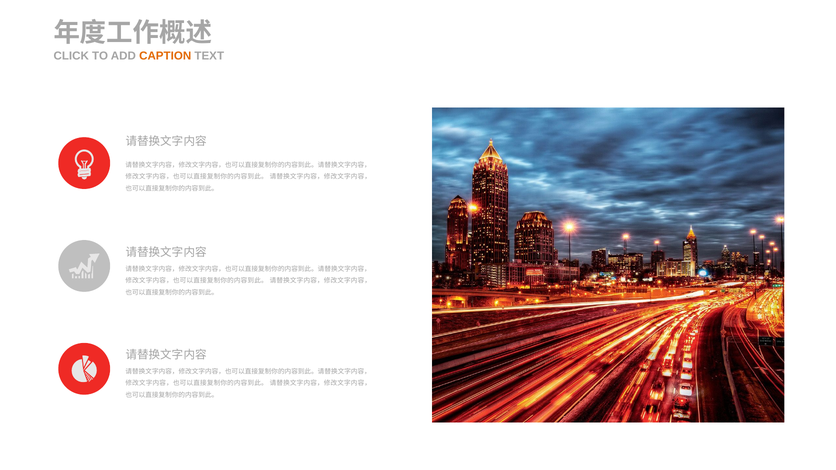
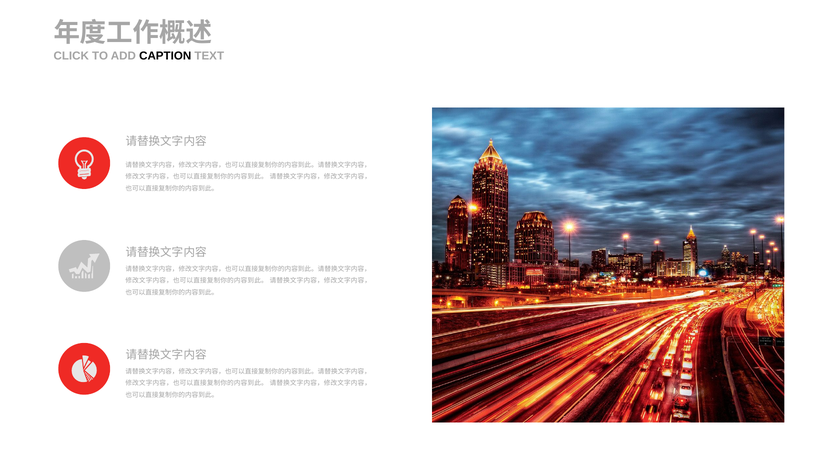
CAPTION colour: orange -> black (165, 56)
